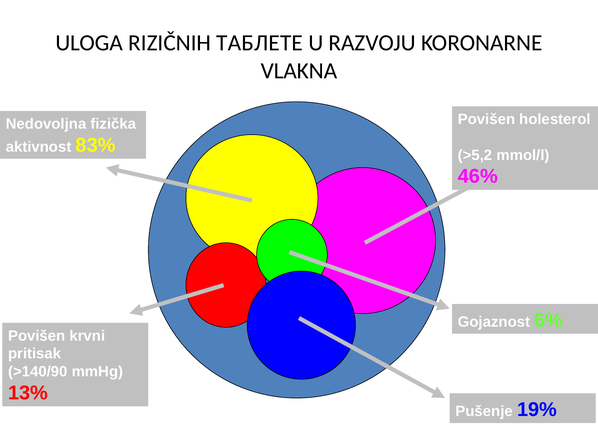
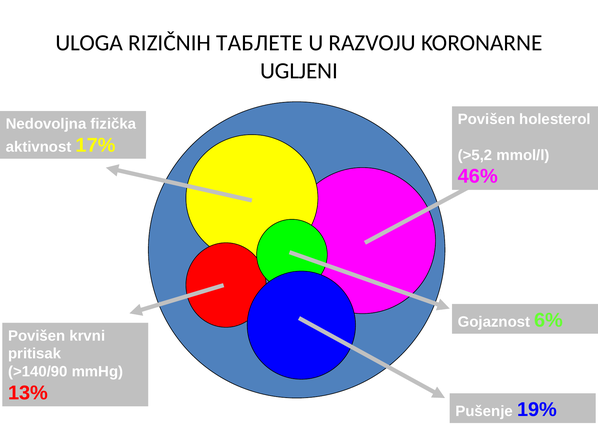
VLAKNA: VLAKNA -> UGLJENI (299, 71)
83%: 83% -> 17% (96, 145)
